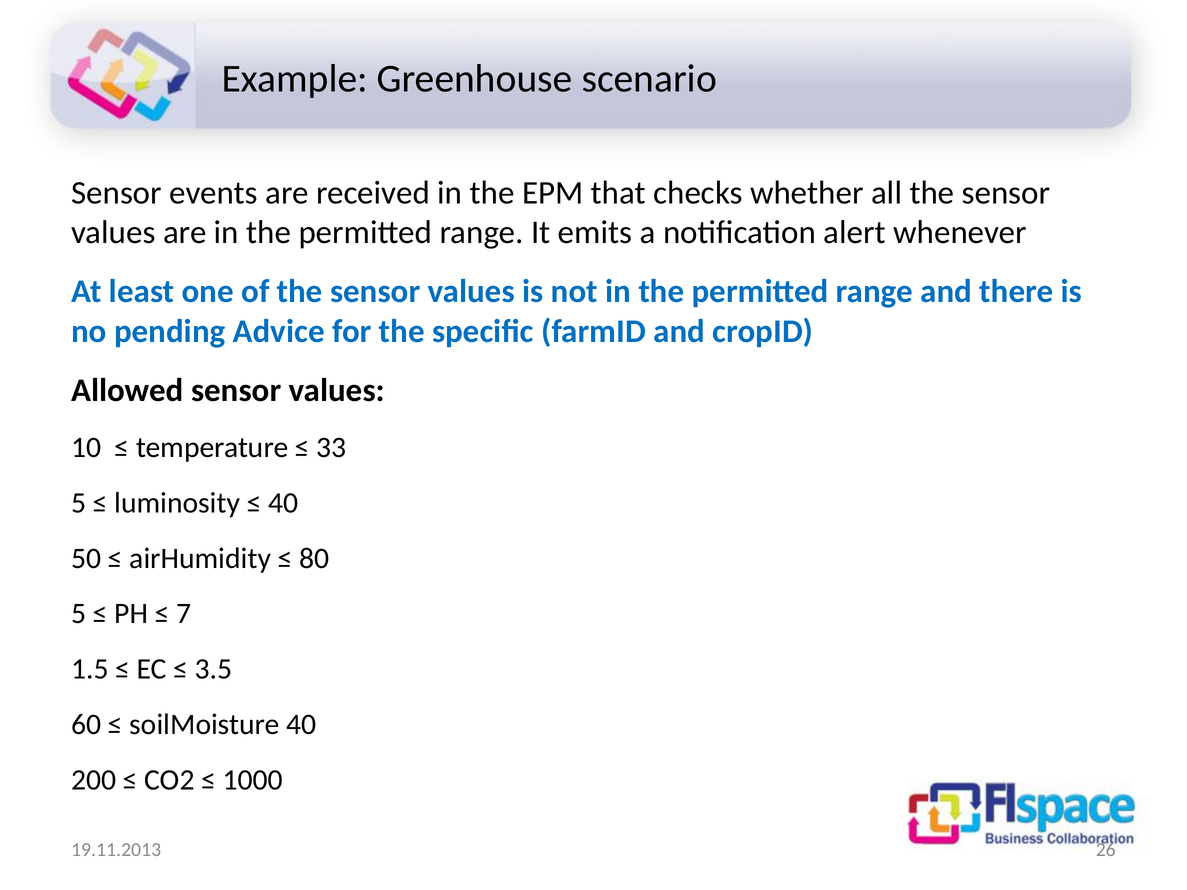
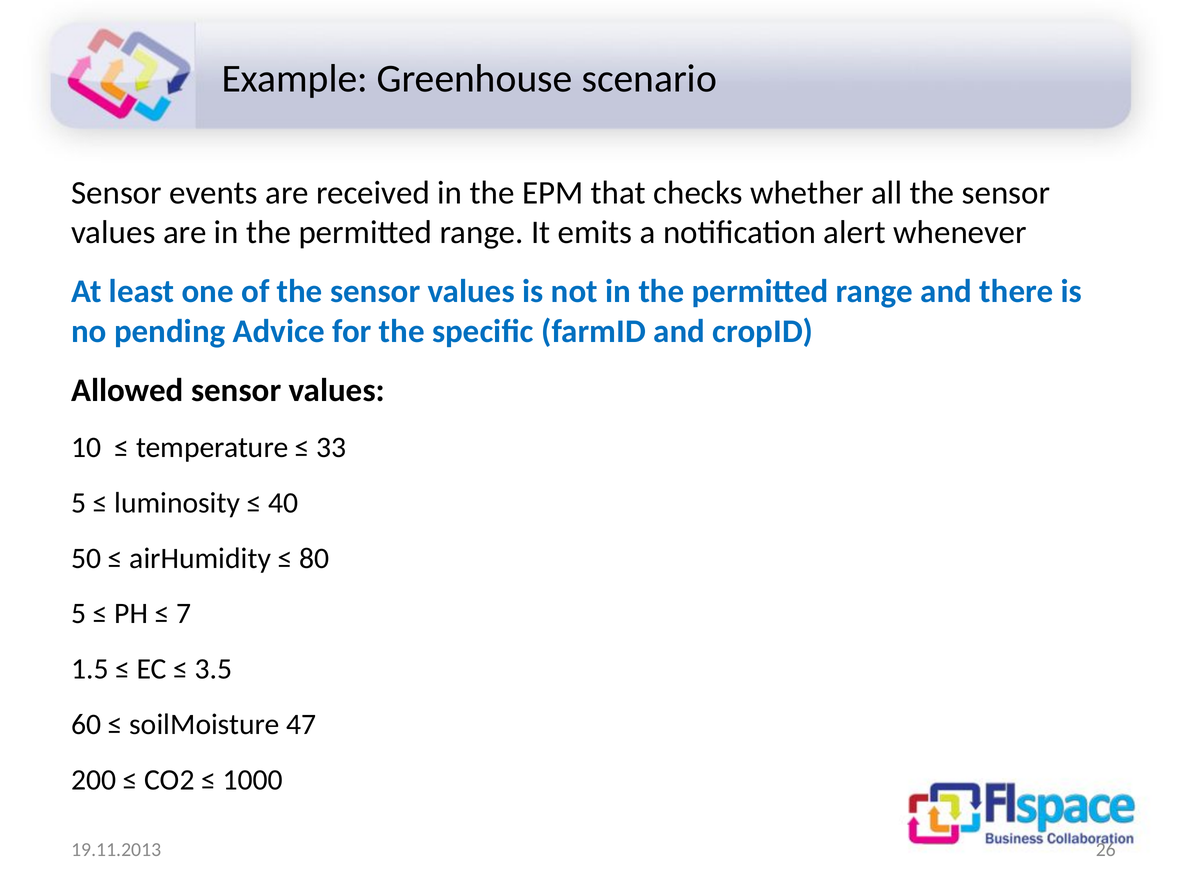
soilMoisture 40: 40 -> 47 (301, 725)
